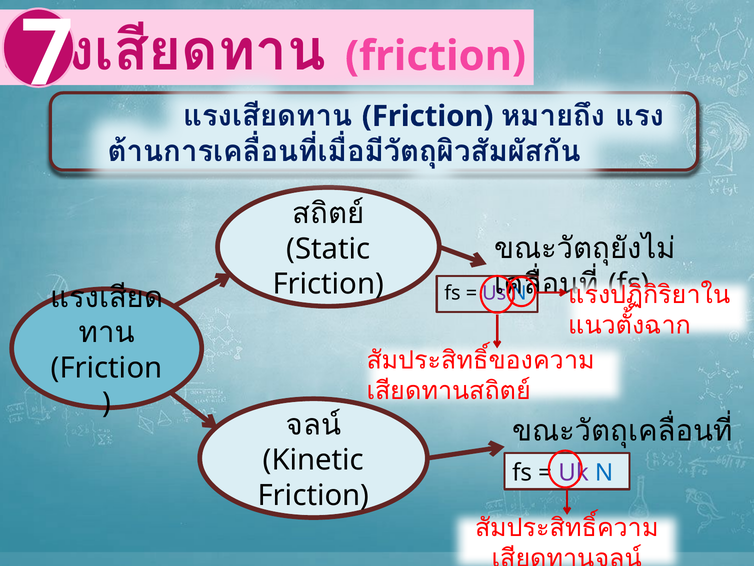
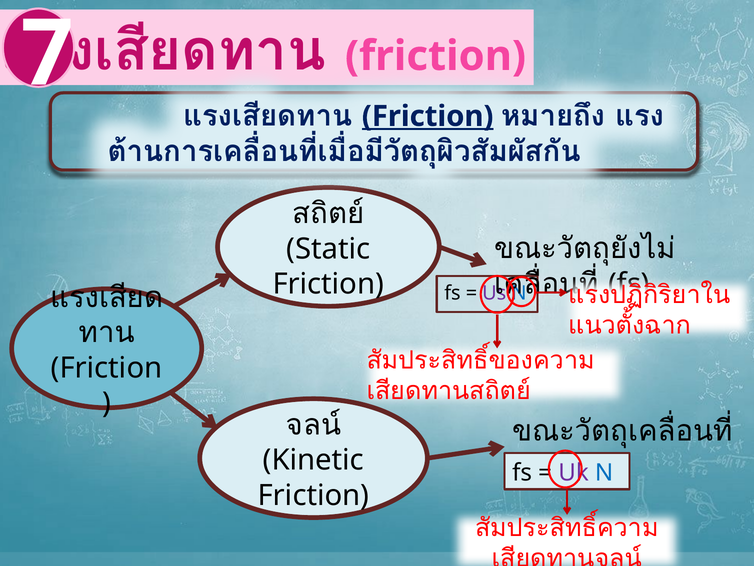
Friction underline: none -> present (428, 116)
